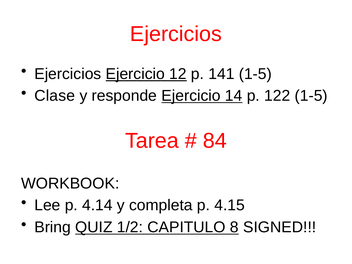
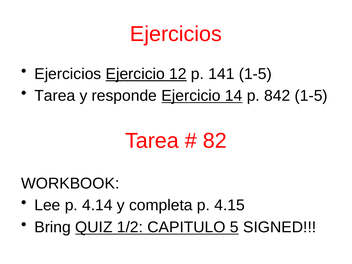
Clase: Clase -> Tarea (55, 96)
122: 122 -> 842 (277, 96)
84: 84 -> 82 (215, 141)
8: 8 -> 5 (234, 227)
